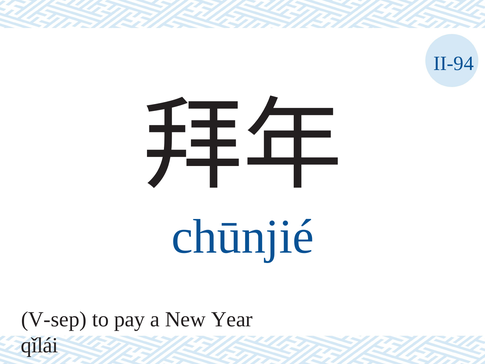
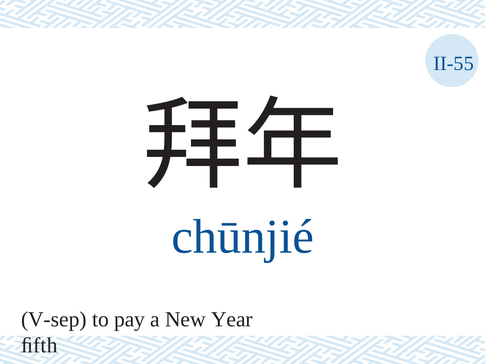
II-94: II-94 -> II-55 (454, 64)
qǐlái: qǐlái -> ﬁfth (39, 345)
